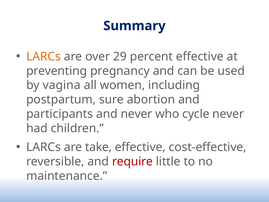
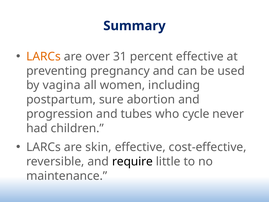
29: 29 -> 31 (120, 56)
participants: participants -> progression (60, 114)
and never: never -> tubes (136, 114)
take: take -> skin (98, 147)
require colour: red -> black (132, 161)
